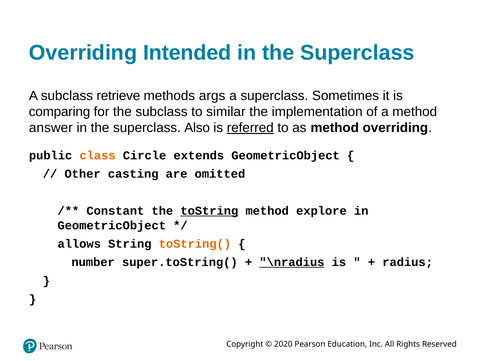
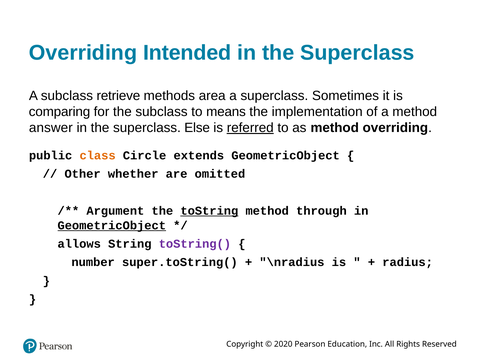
args: args -> area (212, 96)
similar: similar -> means (226, 112)
Also: Also -> Else (197, 128)
casting: casting -> whether (133, 174)
Constant: Constant -> Argument (115, 211)
explore: explore -> through (321, 211)
GeometricObject underline: none -> present (112, 226)
toString( colour: orange -> purple (195, 244)
\nradius underline: present -> none (292, 263)
